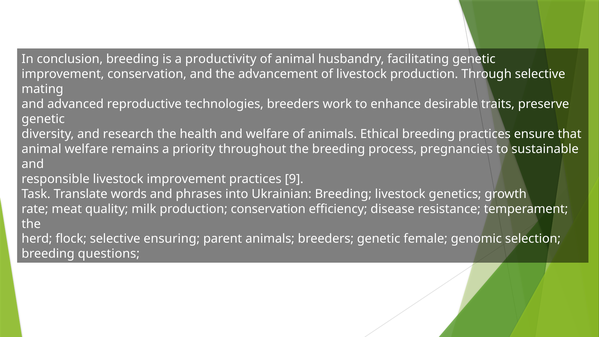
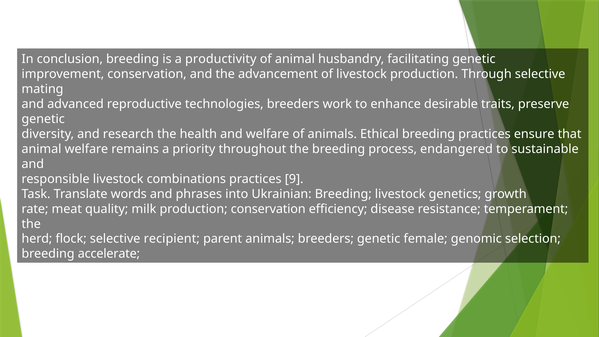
pregnancies: pregnancies -> endangered (456, 149)
livestock improvement: improvement -> combinations (186, 179)
ensuring: ensuring -> recipient (172, 239)
questions: questions -> accelerate (109, 254)
